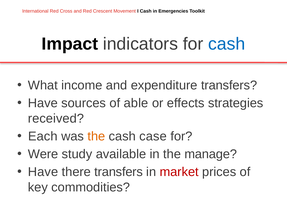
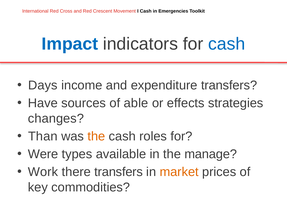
Impact colour: black -> blue (70, 44)
What: What -> Days (43, 85)
received: received -> changes (56, 119)
Each: Each -> Than (43, 136)
case: case -> roles (153, 136)
study: study -> types (77, 154)
Have: Have -> Work (43, 172)
market colour: red -> orange (179, 172)
